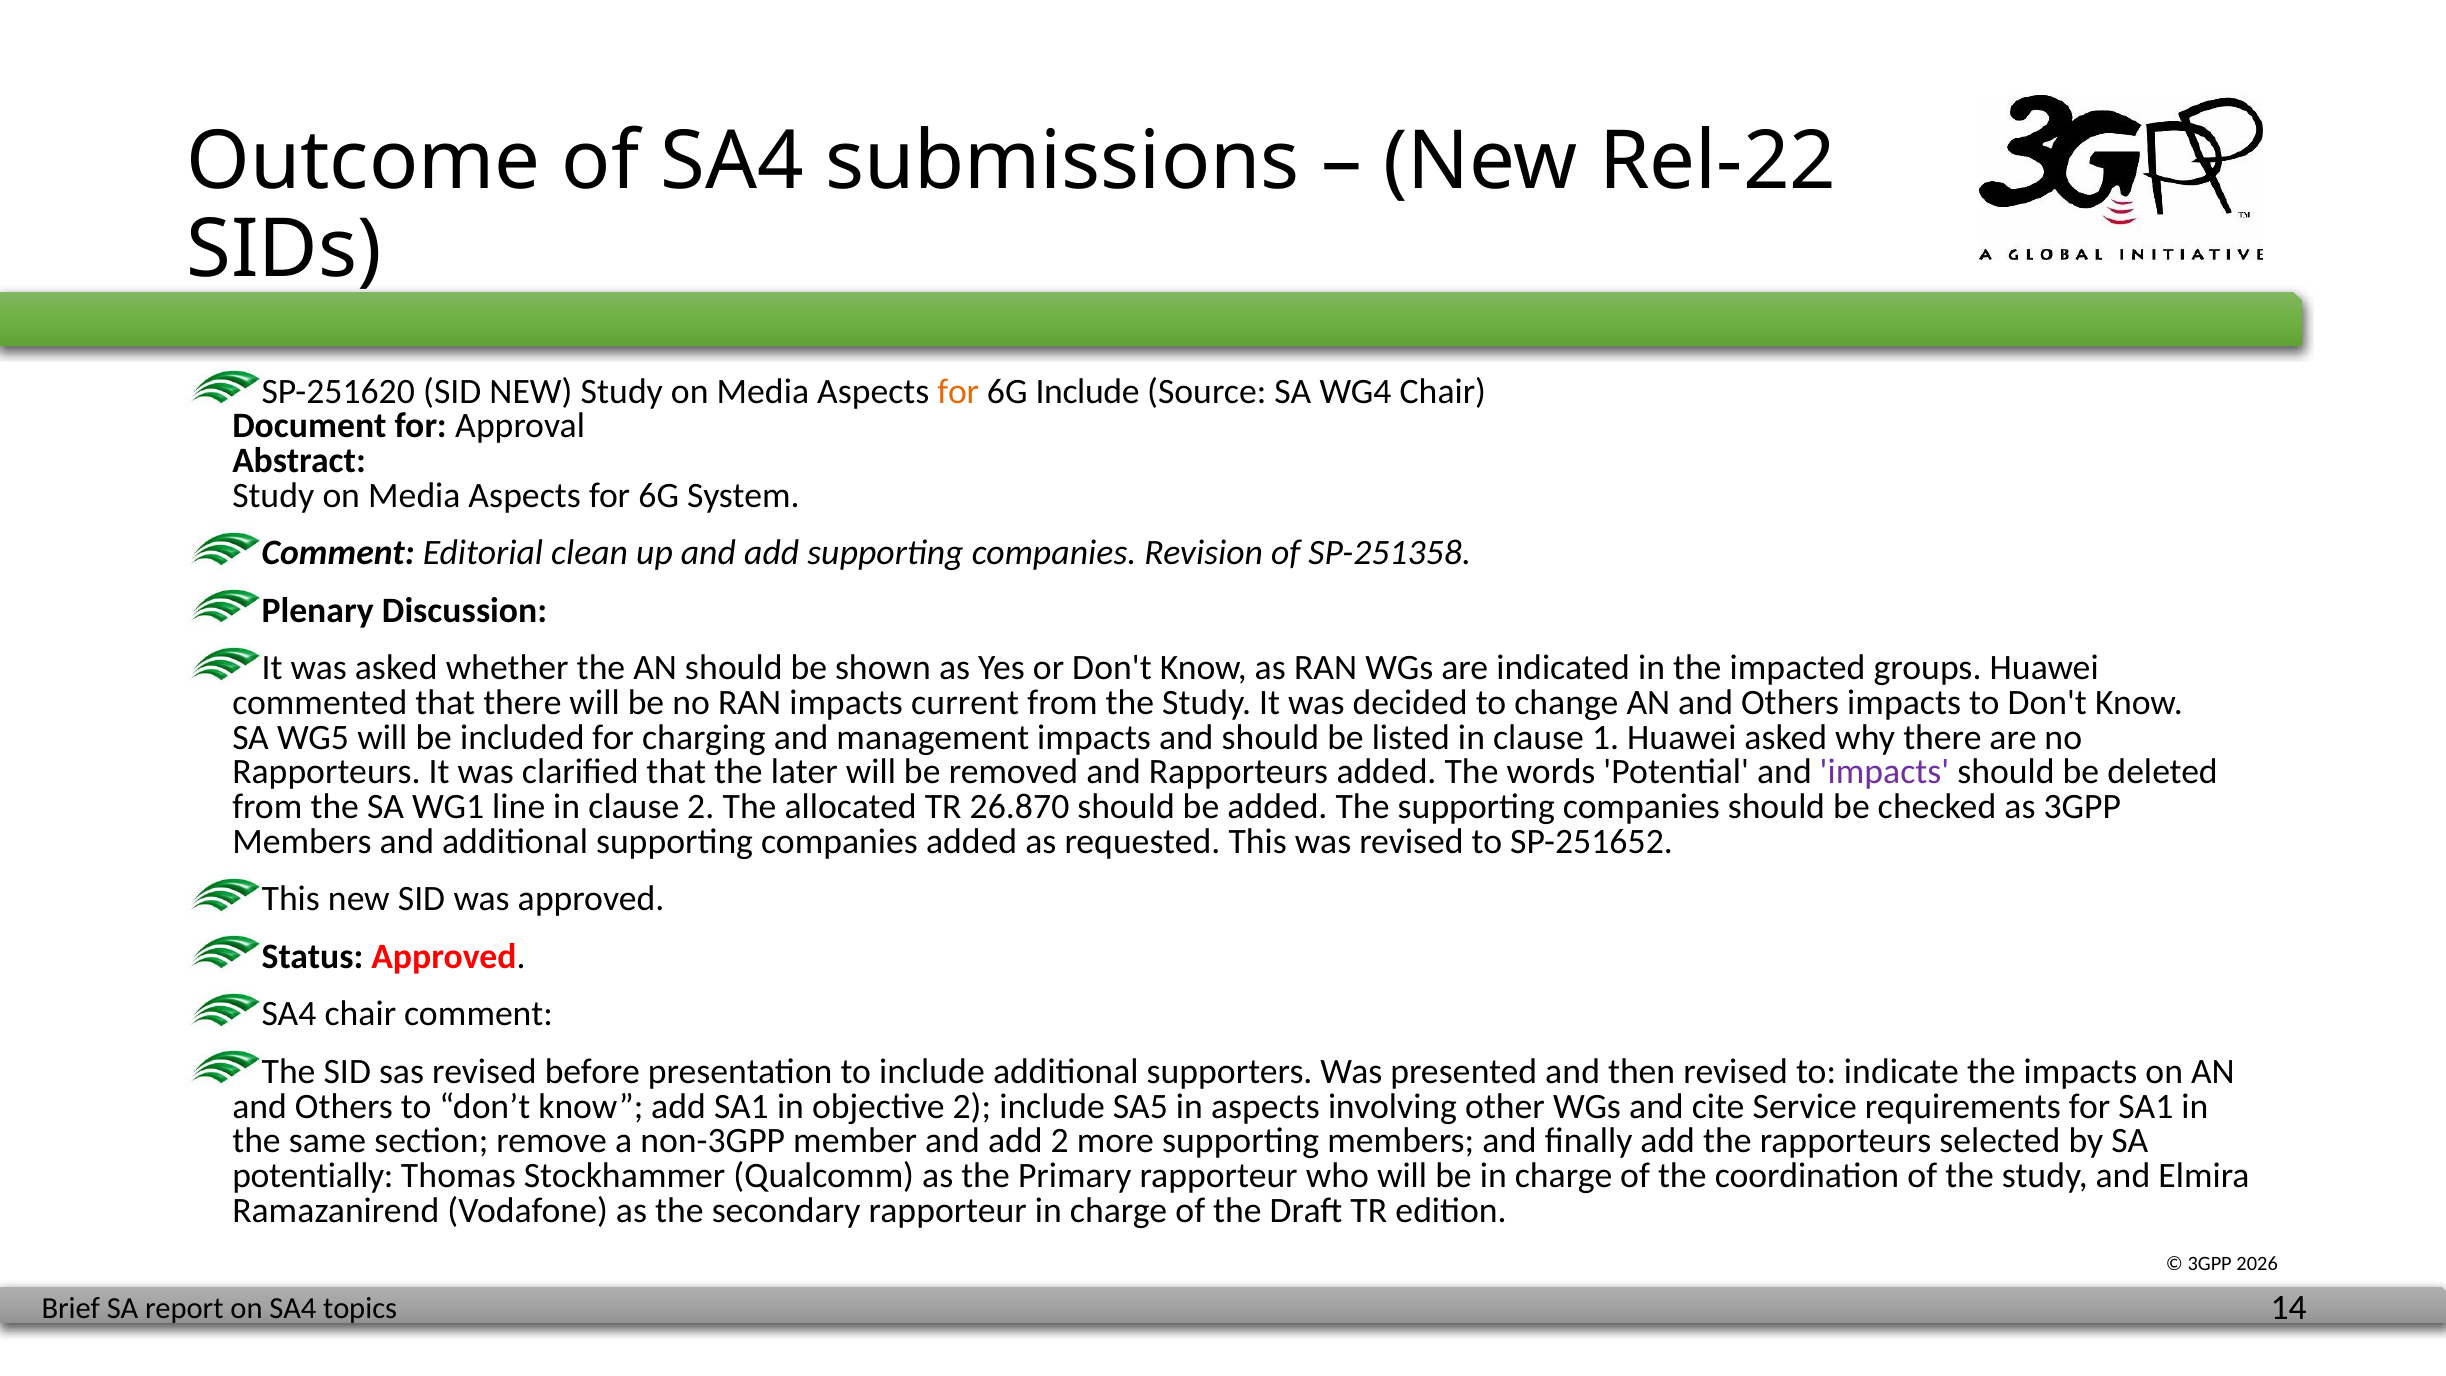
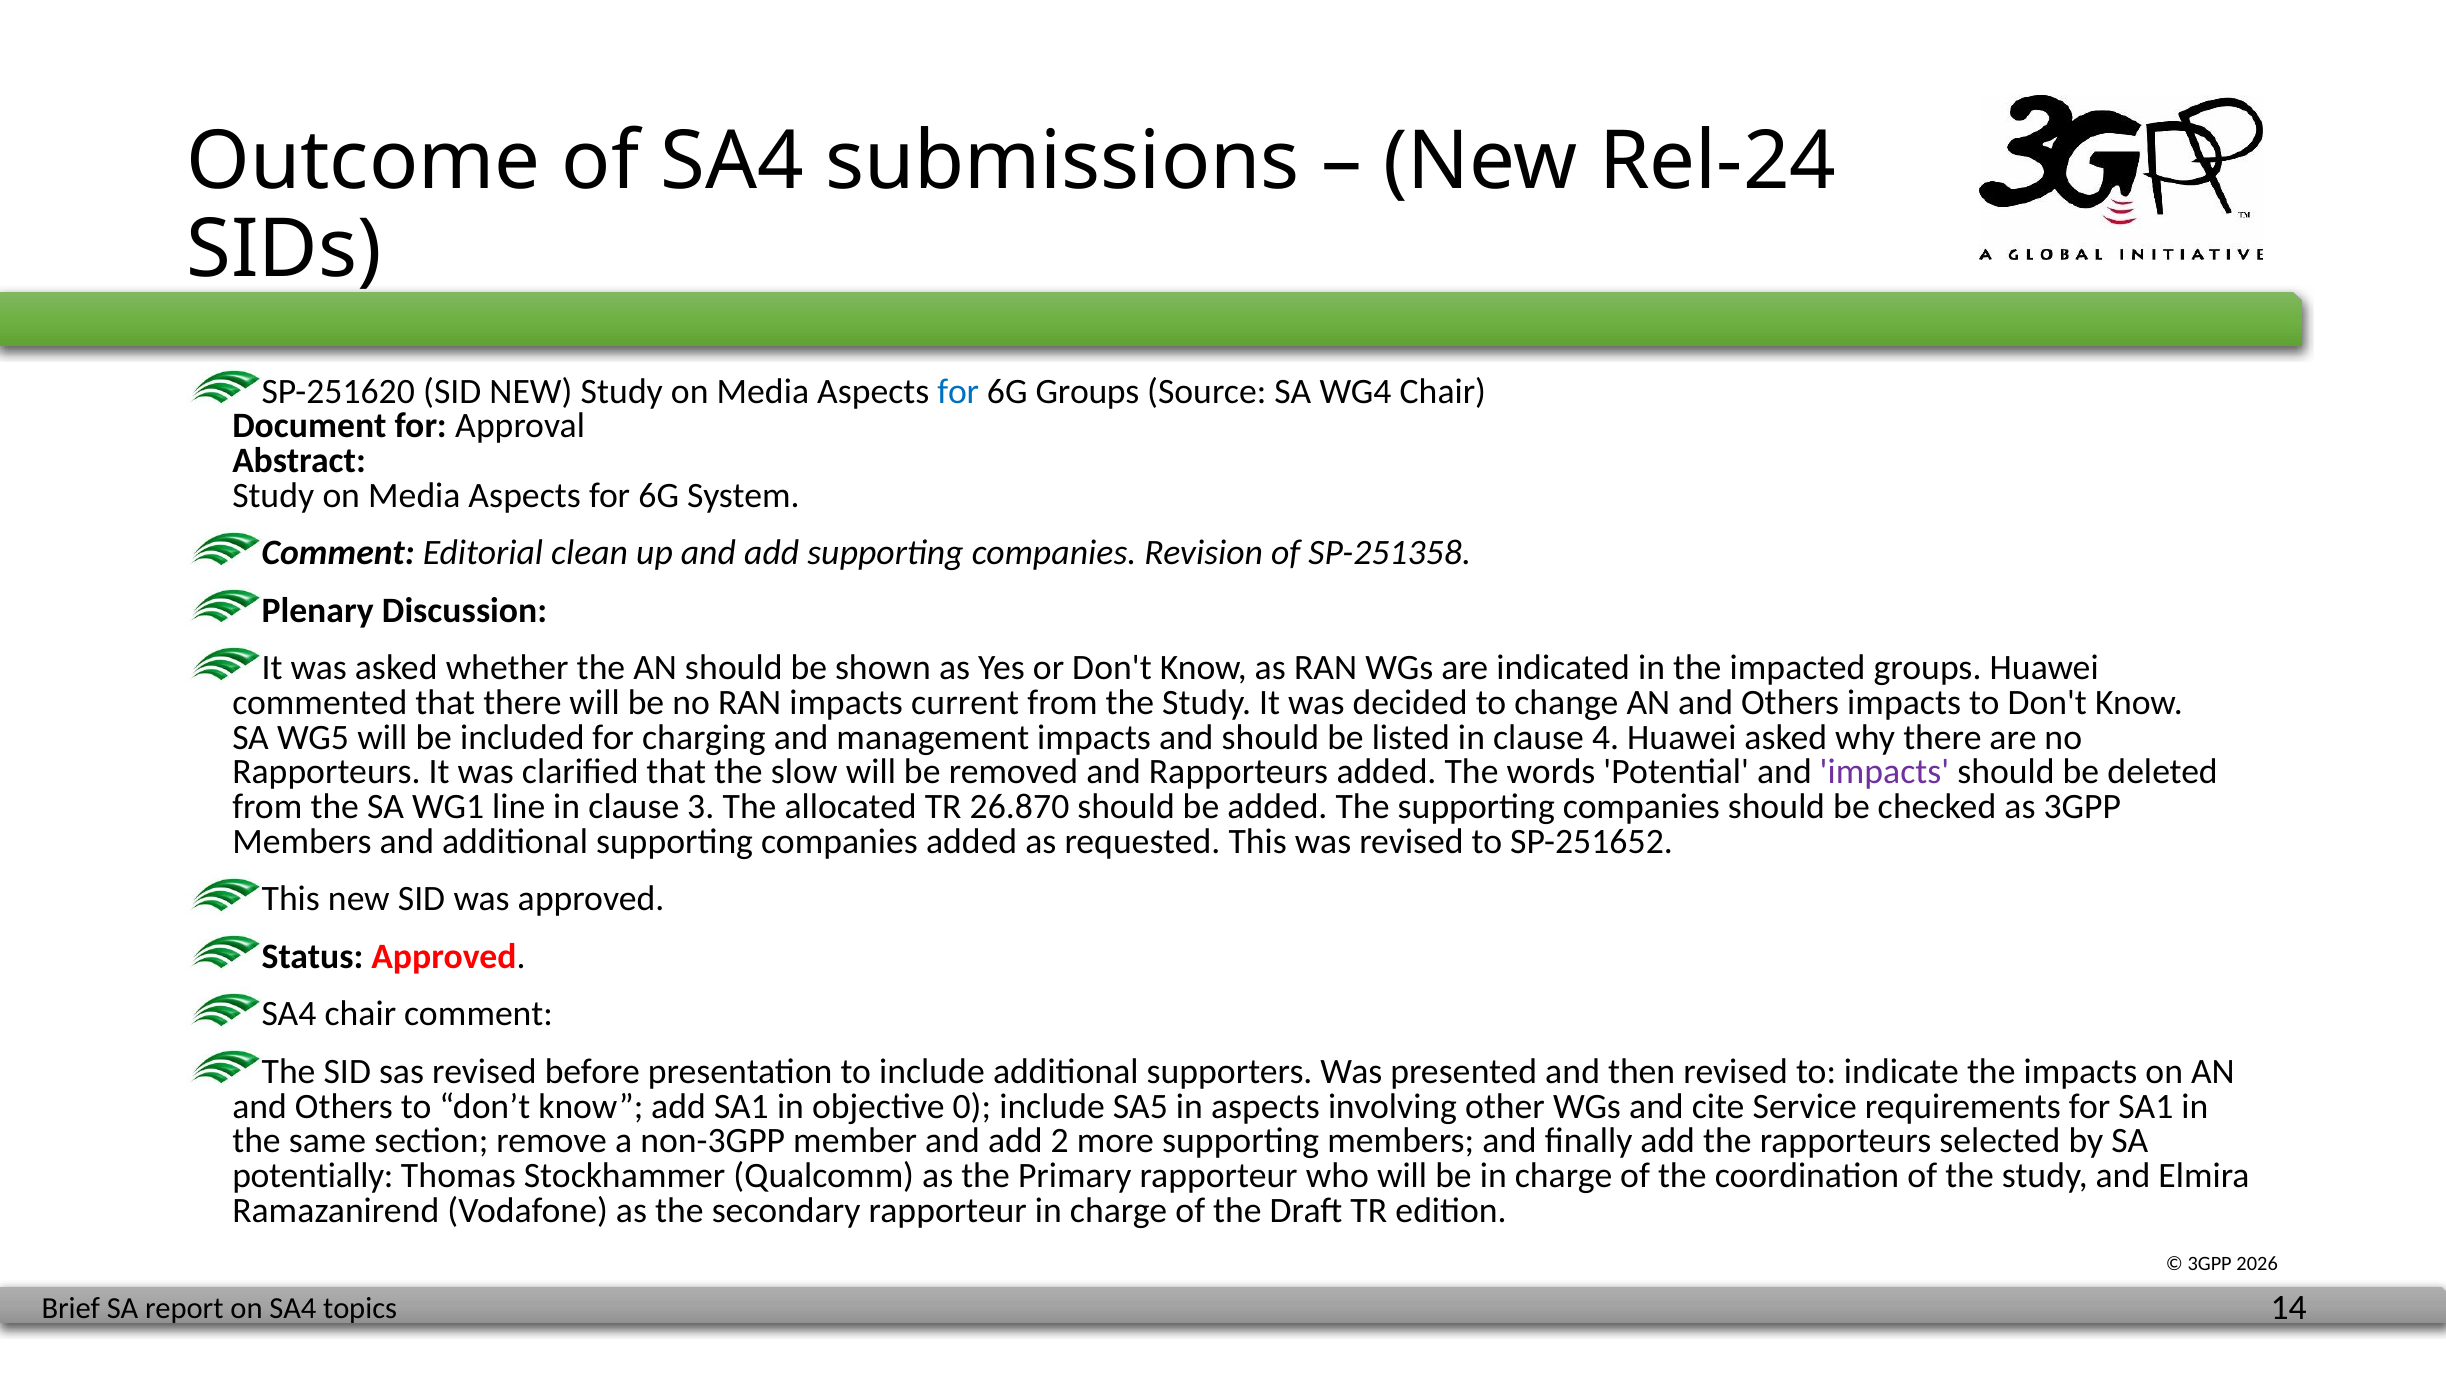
Rel-22: Rel-22 -> Rel-24 (1718, 162)
for colour: orange -> blue (958, 391)
6G Include: Include -> Groups (1088, 391)
1: 1 -> 4 (1606, 737)
later: later -> slow (804, 772)
clause 2: 2 -> 3 (701, 807)
objective 2: 2 -> 0 (972, 1106)
